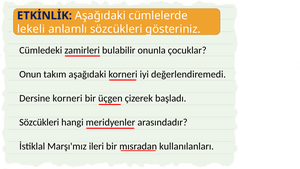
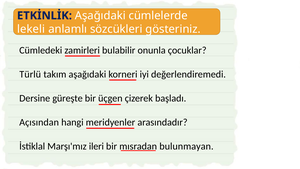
Onun: Onun -> Türlü (30, 74)
Dersine korneri: korneri -> güreşte (68, 98)
Sözcükleri: Sözcükleri -> Açısından (39, 122)
kullanılanları: kullanılanları -> bulunmayan (186, 146)
